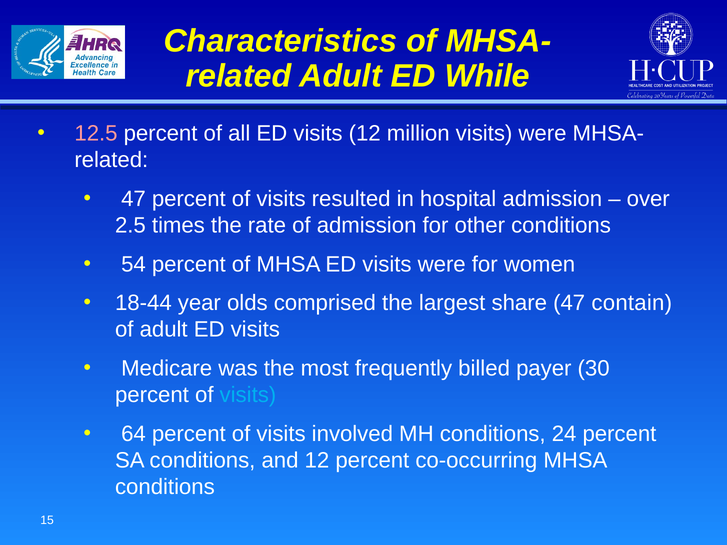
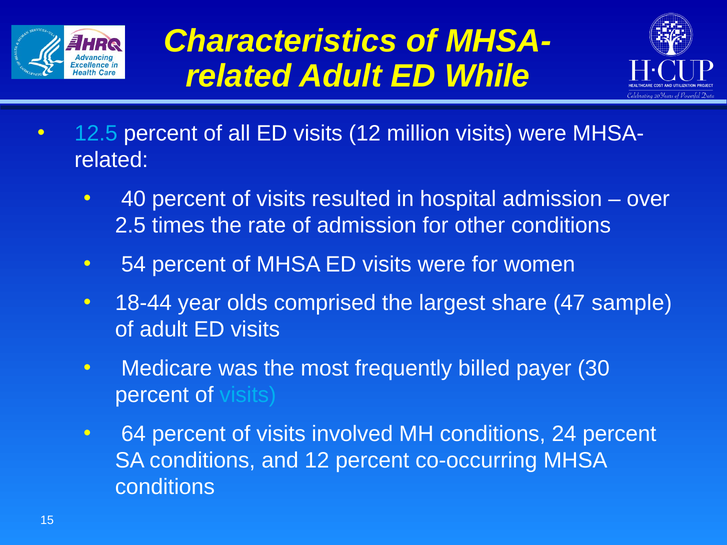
12.5 colour: pink -> light blue (96, 134)
47: 47 -> 40 (133, 199)
contain: contain -> sample (632, 303)
